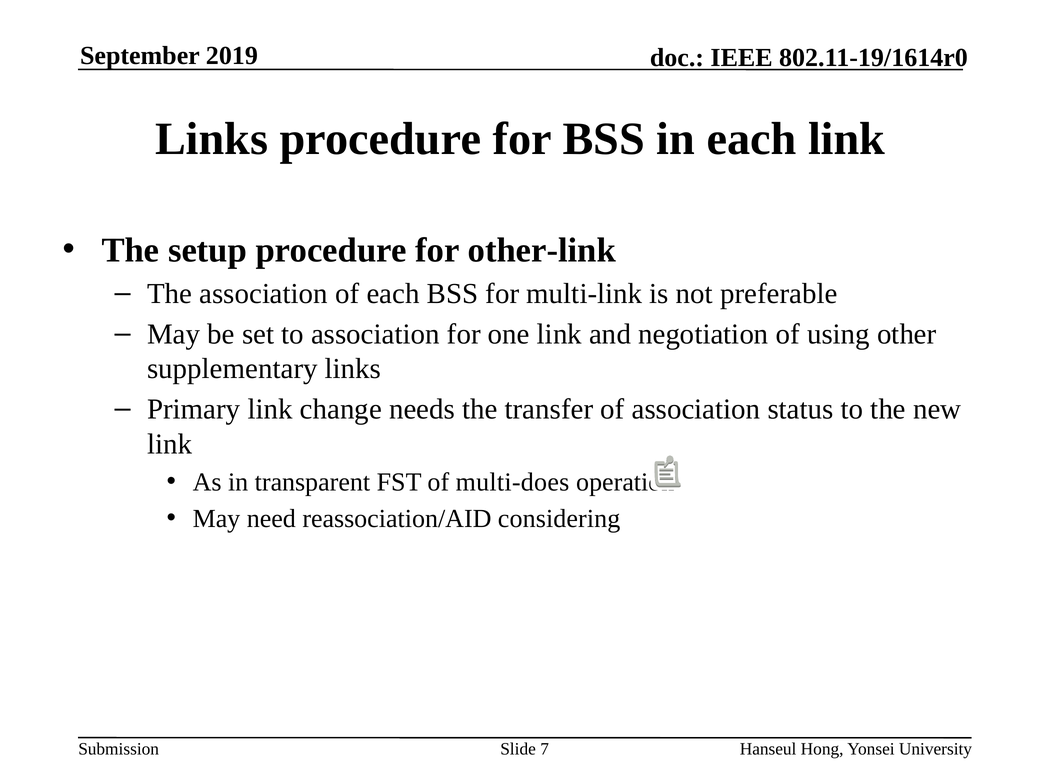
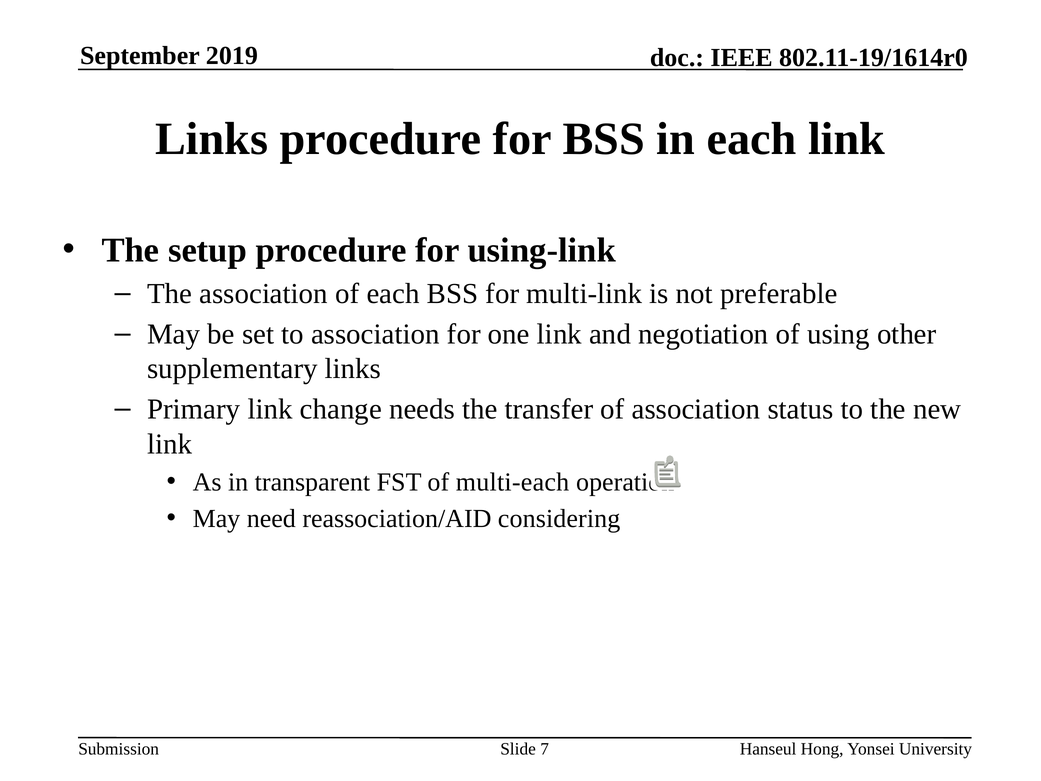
other-link: other-link -> using-link (542, 250)
multi-does: multi-does -> multi-each (513, 482)
